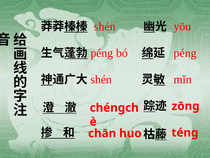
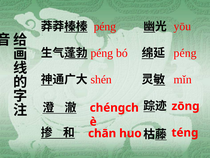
shén: shén -> péng (105, 26)
